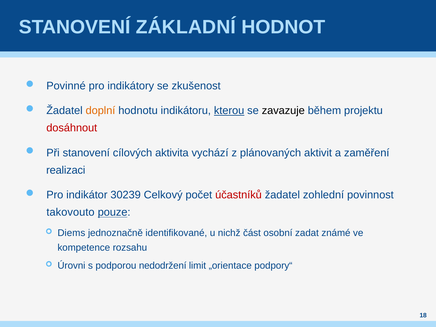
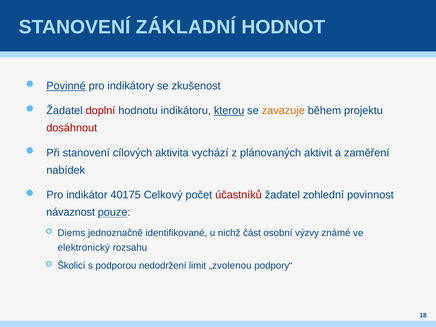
Povinné underline: none -> present (66, 86)
doplní colour: orange -> red (100, 111)
zavazuje colour: black -> orange (283, 111)
realizaci: realizaci -> nabídek (66, 170)
30239: 30239 -> 40175 (126, 195)
takovouto: takovouto -> návaznost (71, 212)
zadat: zadat -> výzvy (307, 233)
kompetence: kompetence -> elektronický (84, 248)
Úrovni: Úrovni -> Školicí (71, 266)
„orientace: „orientace -> „zvolenou (230, 266)
